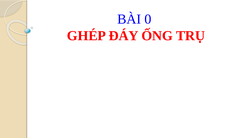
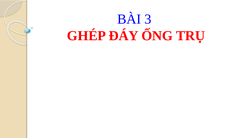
0: 0 -> 3 (148, 19)
